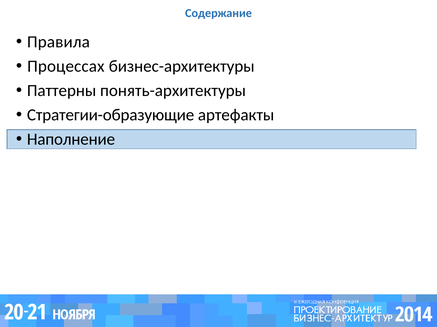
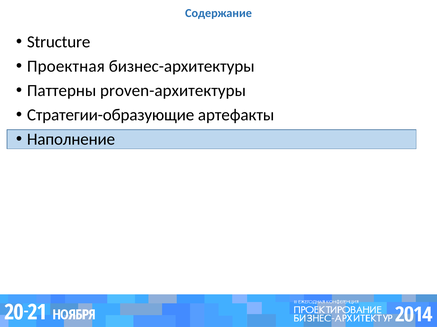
Правила: Правила -> Structure (59, 42)
Процессах: Процессах -> Проектная (66, 66)
понять-архитектуры: понять-архитектуры -> proven-архитектуры (173, 91)
